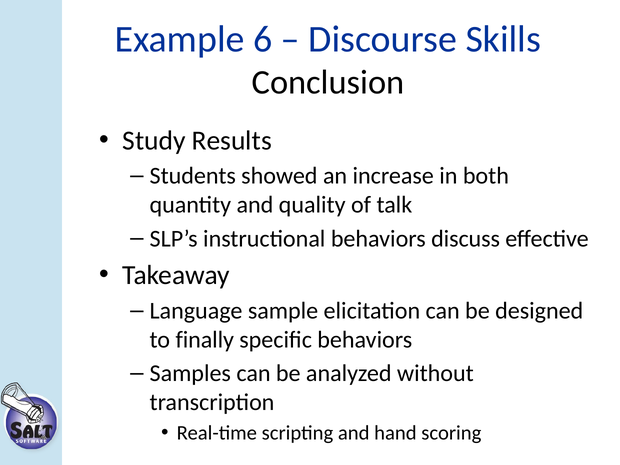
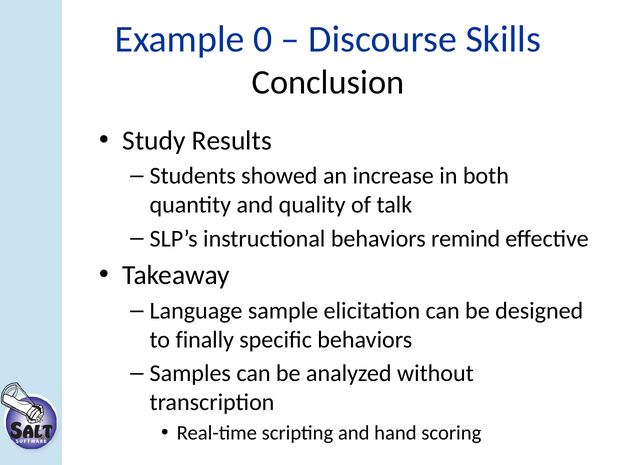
6: 6 -> 0 (263, 39)
discuss: discuss -> remind (466, 239)
